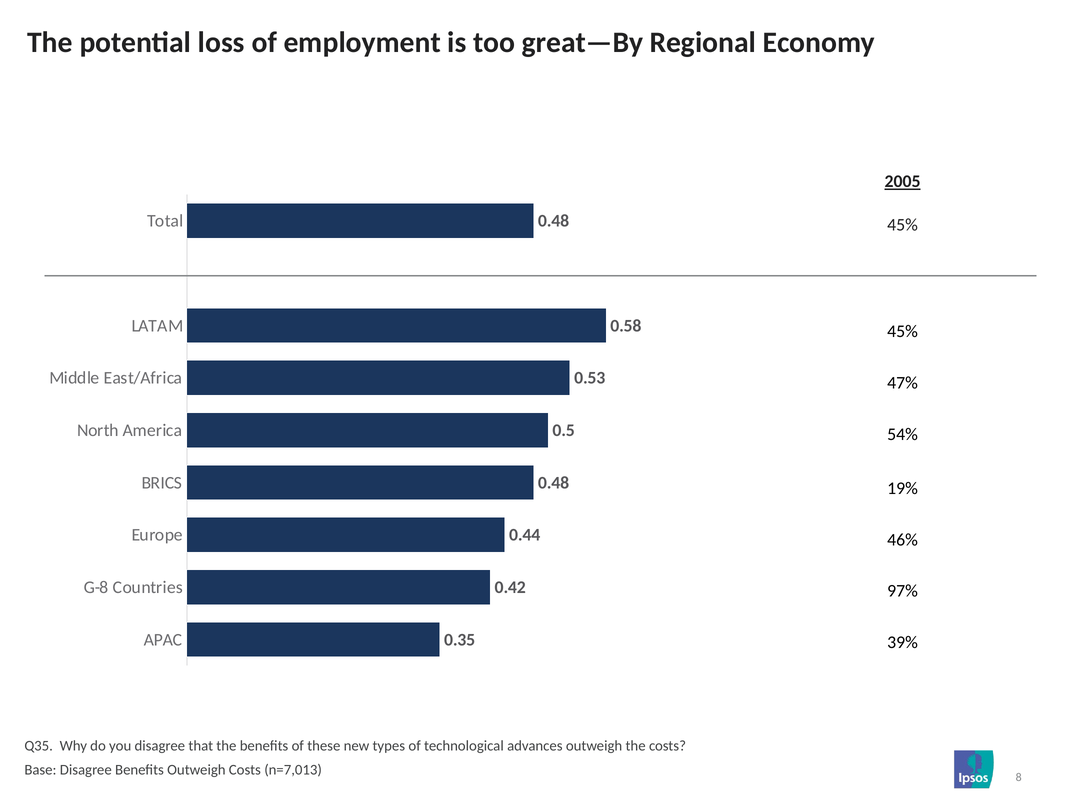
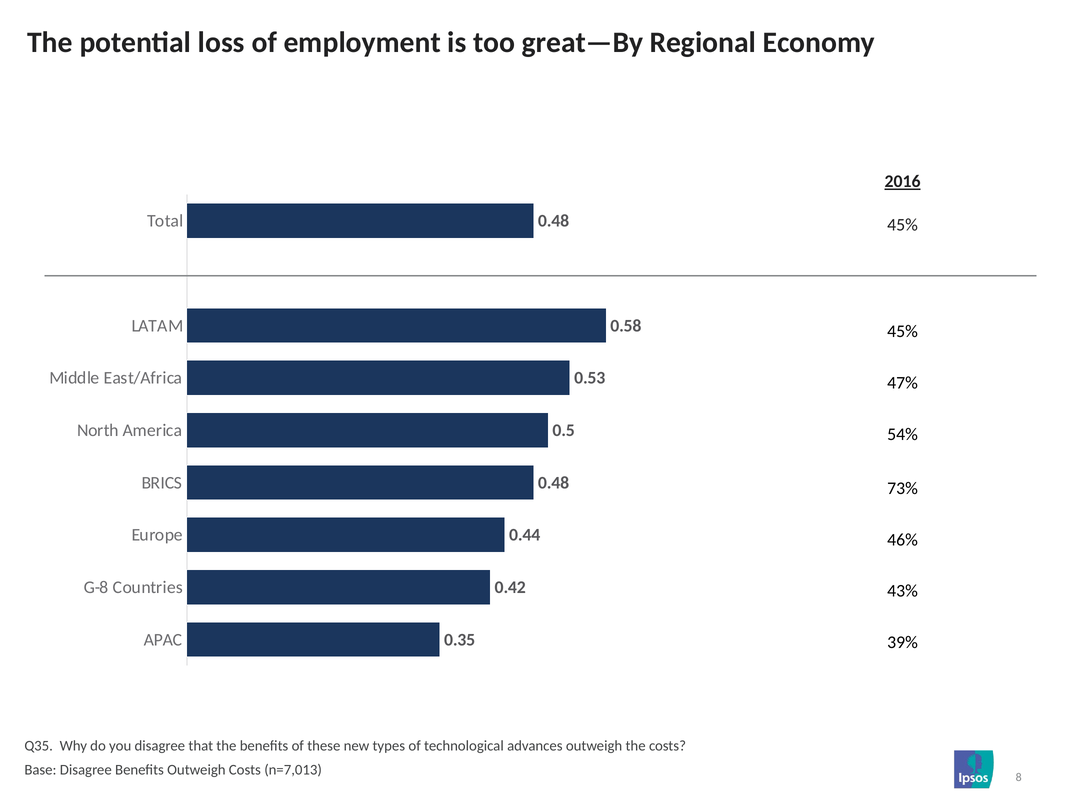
2005: 2005 -> 2016 (903, 181)
19%: 19% -> 73% (903, 488)
97%: 97% -> 43% (903, 591)
